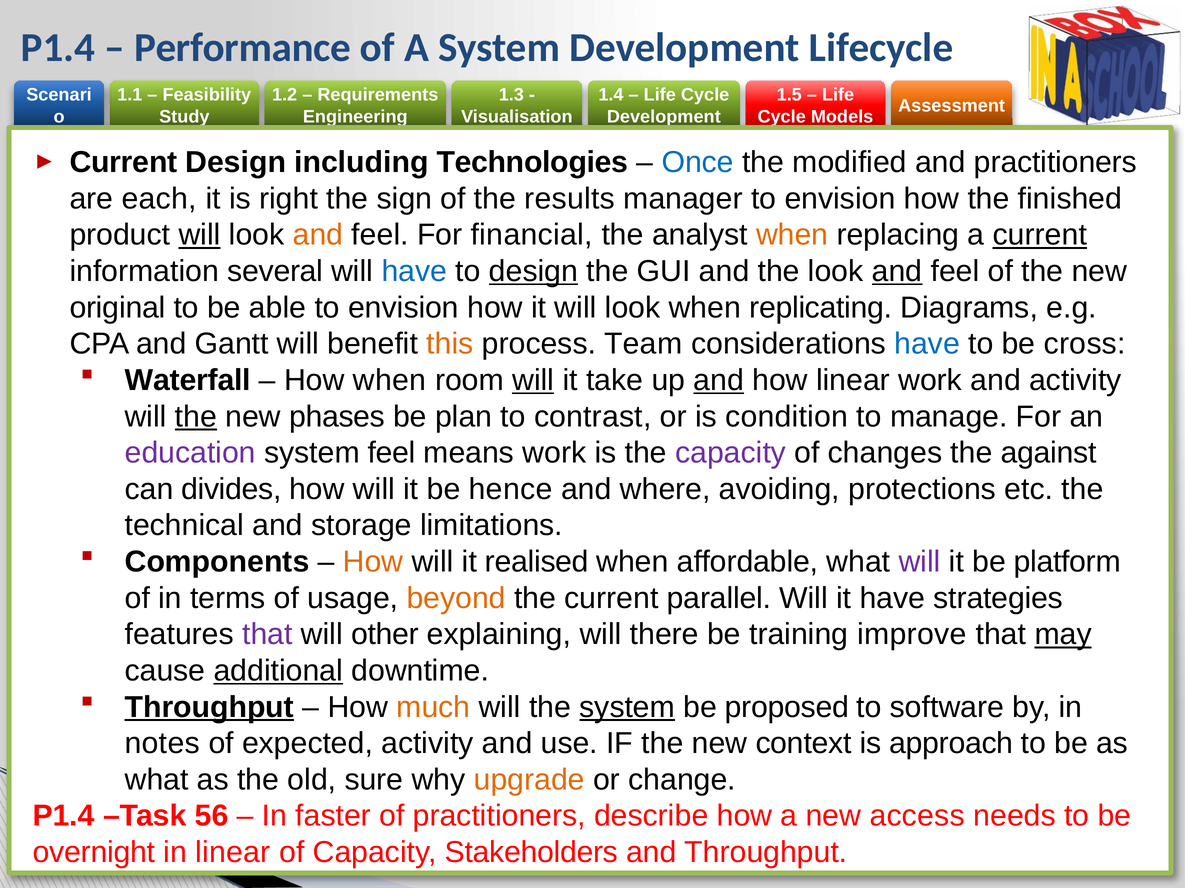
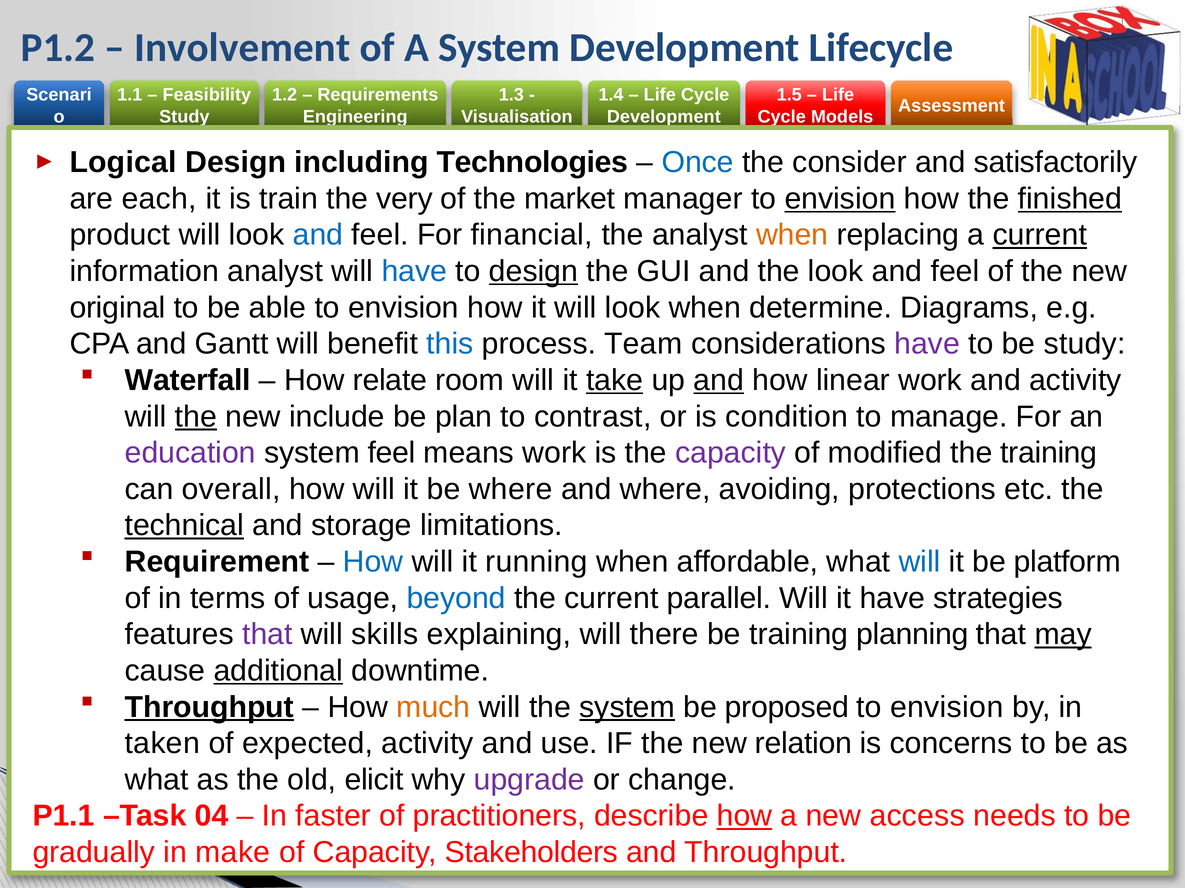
P1.4: P1.4 -> P1.2 (58, 48)
Performance: Performance -> Involvement (242, 48)
Current: Current -> Logical (123, 162)
modified: modified -> consider (850, 162)
and practitioners: practitioners -> satisfactorily (1056, 162)
right: right -> train (289, 199)
sign: sign -> very (405, 199)
results: results -> market (570, 199)
envision underline: none -> present (840, 199)
finished underline: none -> present (1070, 199)
will underline: present -> none (200, 235)
and colour: orange -> blue (318, 235)
information several: several -> analyst (275, 272)
and underline: present -> none (897, 272)
replicating: replicating -> determine (821, 308)
this colour: orange -> blue (450, 344)
have colour: blue -> purple (927, 344)
be cross: cross -> study (1085, 344)
How when: when -> relate (390, 381)
will underline: present -> none (533, 381)
take underline: none -> present (615, 381)
phases: phases -> include (337, 417)
changes: changes -> modified (885, 453)
the against: against -> training (1049, 453)
divides: divides -> overall (231, 490)
be hence: hence -> where (511, 490)
technical underline: none -> present (184, 526)
Components: Components -> Requirement (217, 562)
How colour: orange -> blue (373, 562)
realised: realised -> running (537, 562)
will colour: purple -> blue (920, 562)
beyond colour: orange -> blue (456, 599)
other: other -> skills (385, 635)
improve: improve -> planning (912, 635)
software: software -> envision (947, 708)
notes: notes -> taken (162, 744)
context: context -> relation (804, 744)
approach: approach -> concerns (951, 744)
sure: sure -> elicit (374, 780)
upgrade colour: orange -> purple (529, 780)
P1.4: P1.4 -> P1.1 (64, 817)
56: 56 -> 04 (212, 817)
how underline: none -> present (744, 817)
overnight: overnight -> gradually (94, 853)
in linear: linear -> make (233, 853)
